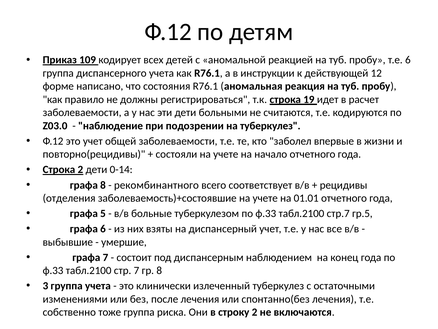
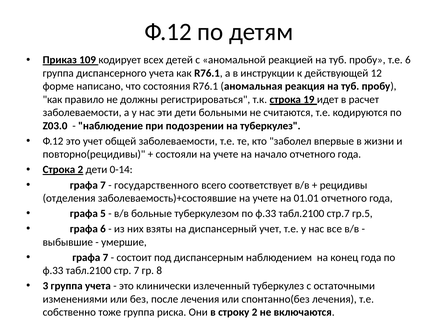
8: 8 -> 7 (103, 185)
рекомбинантного: рекомбинантного -> государственного (156, 185)
